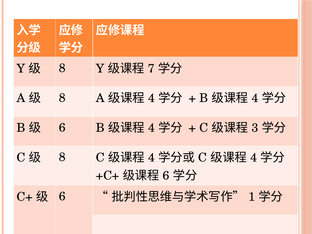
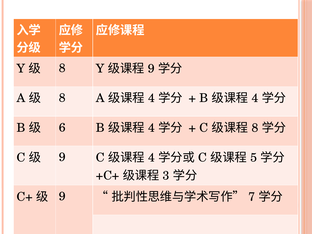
7: 7 -> 9 (151, 69)
3: 3 -> 8 (255, 128)
8: 8 -> 9 (62, 157)
4: 4 -> 5 (254, 158)
6: 6 -> 3 (166, 176)
6: 6 -> 9 (62, 196)
1: 1 -> 7 (252, 197)
